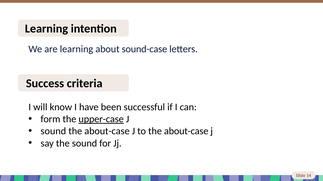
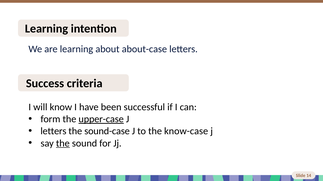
sound-case: sound-case -> about-case (144, 49)
sound: sound -> letters (53, 132)
about-case: about-case -> sound-case (107, 132)
to the about-case: about-case -> know-case (186, 132)
the underline: none -> present (63, 144)
